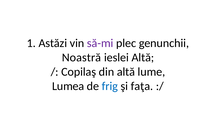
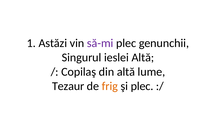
Noastră: Noastră -> Singurul (82, 58)
Lumea: Lumea -> Tezaur (68, 86)
frig colour: blue -> orange (110, 86)
şi faţa: faţa -> plec (142, 86)
